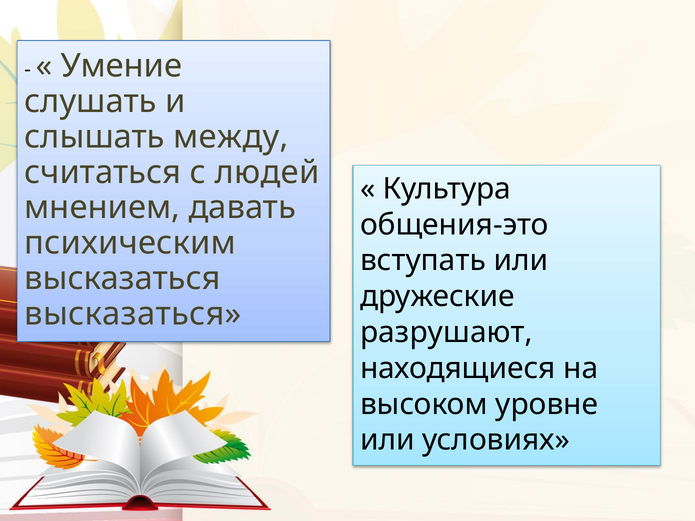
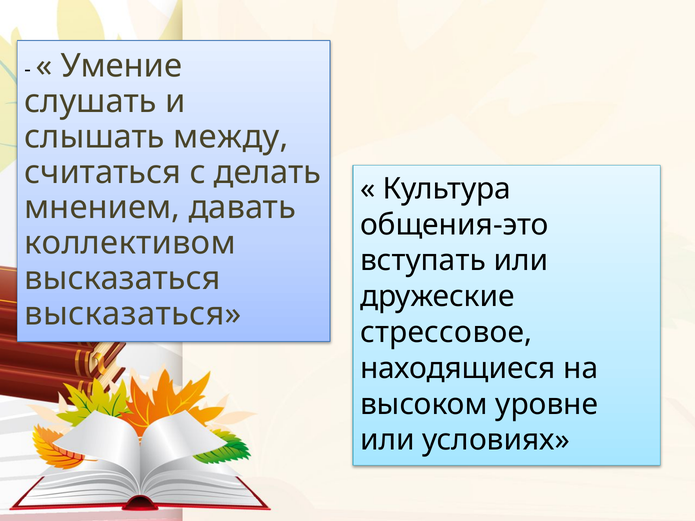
людей: людей -> делать (267, 172)
психическим: психическим -> коллективом (130, 243)
разрушают: разрушают -> стрессовое (446, 333)
